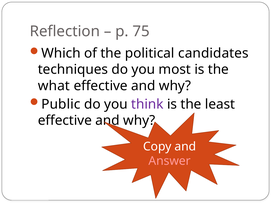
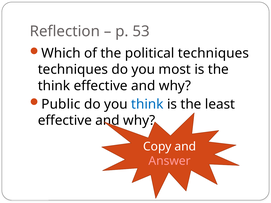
75: 75 -> 53 (141, 31)
political candidates: candidates -> techniques (213, 53)
what: what -> think (54, 86)
think colour: purple -> blue (147, 104)
